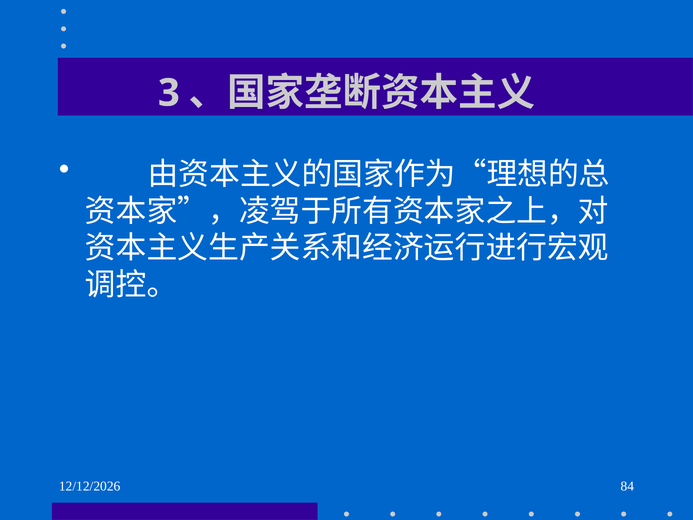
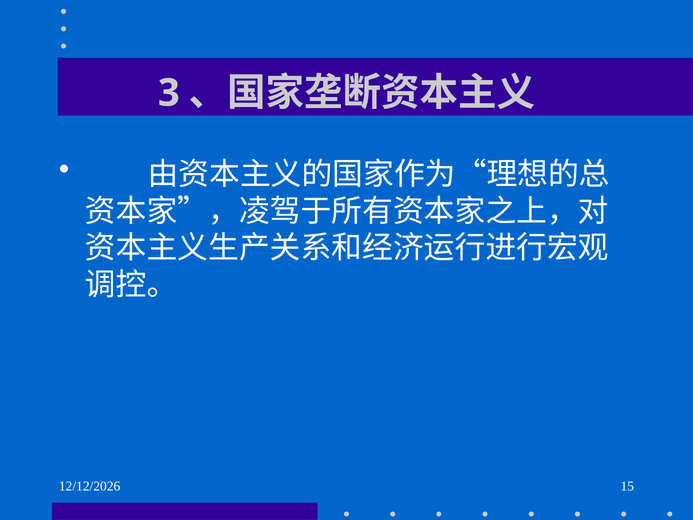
84: 84 -> 15 (627, 486)
